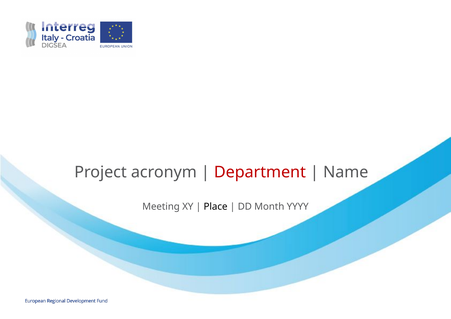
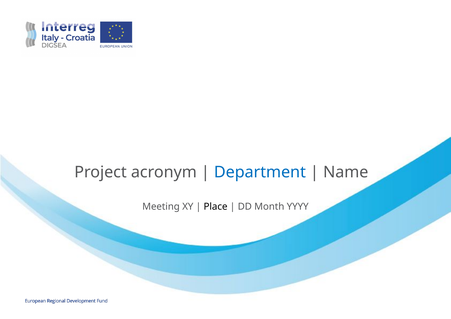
Department colour: red -> blue (260, 172)
